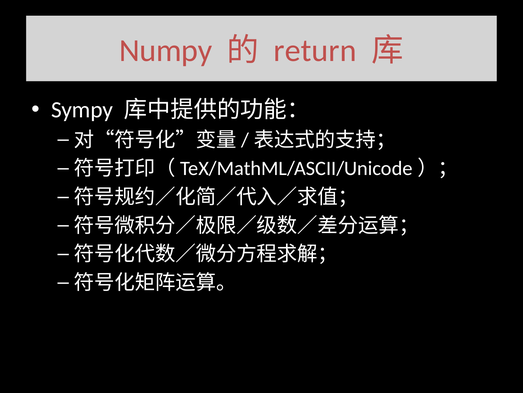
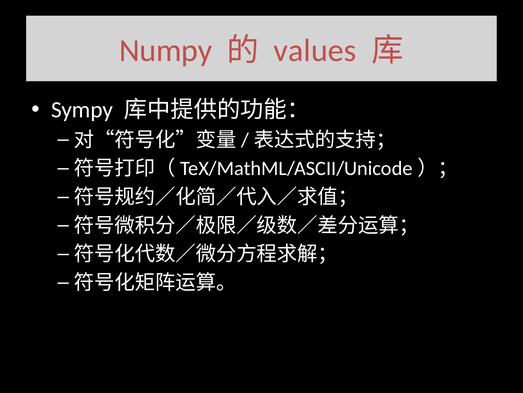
return: return -> values (315, 51)
